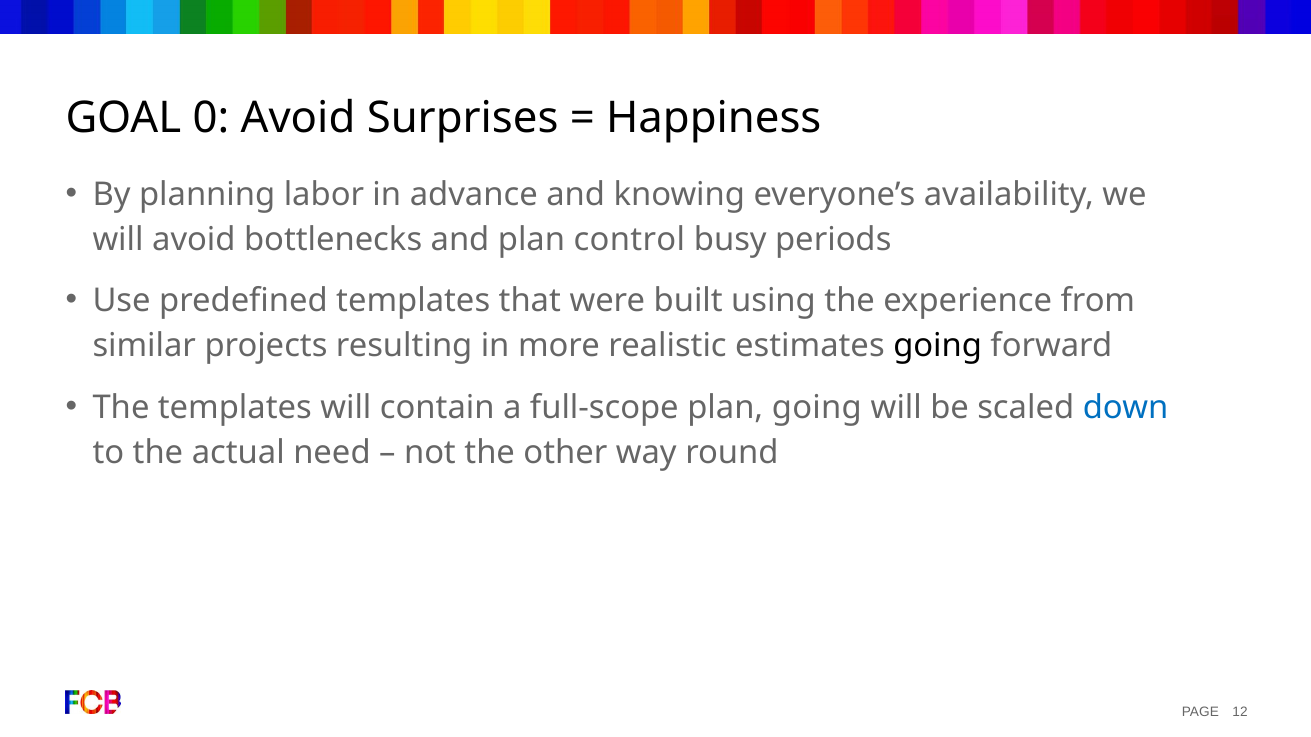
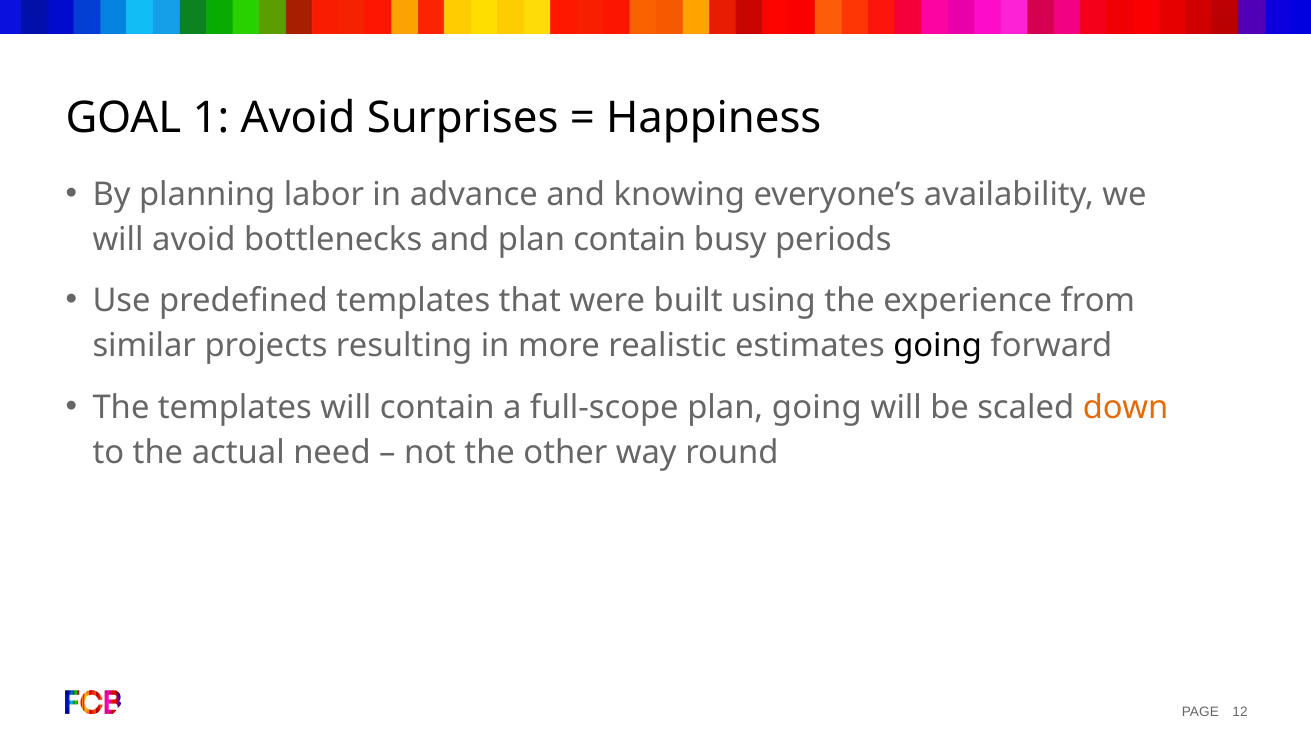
0: 0 -> 1 (211, 118)
plan control: control -> contain (630, 240)
down colour: blue -> orange (1126, 408)
